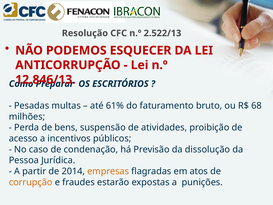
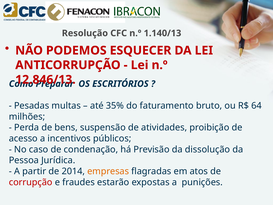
2.522/13: 2.522/13 -> 1.140/13 (162, 33)
61%: 61% -> 35% (115, 106)
68: 68 -> 64 (256, 106)
corrupção colour: orange -> red (31, 182)
